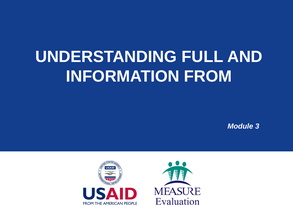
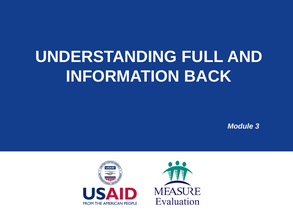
FROM: FROM -> BACK (208, 76)
